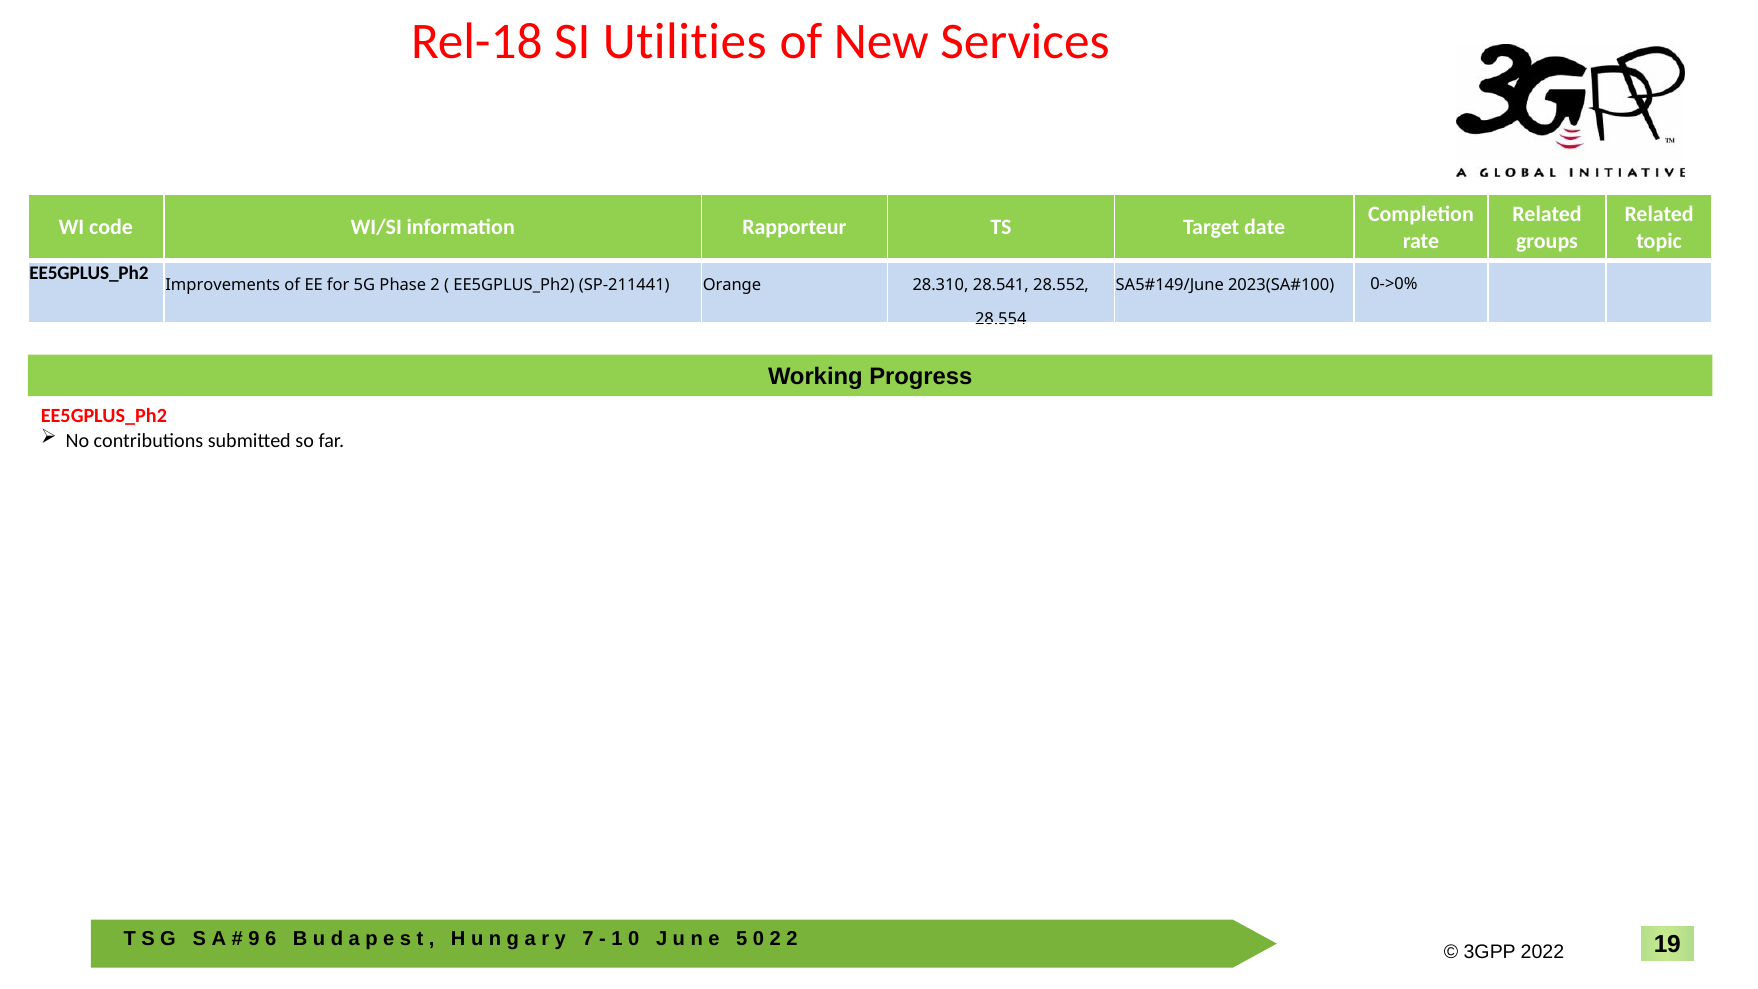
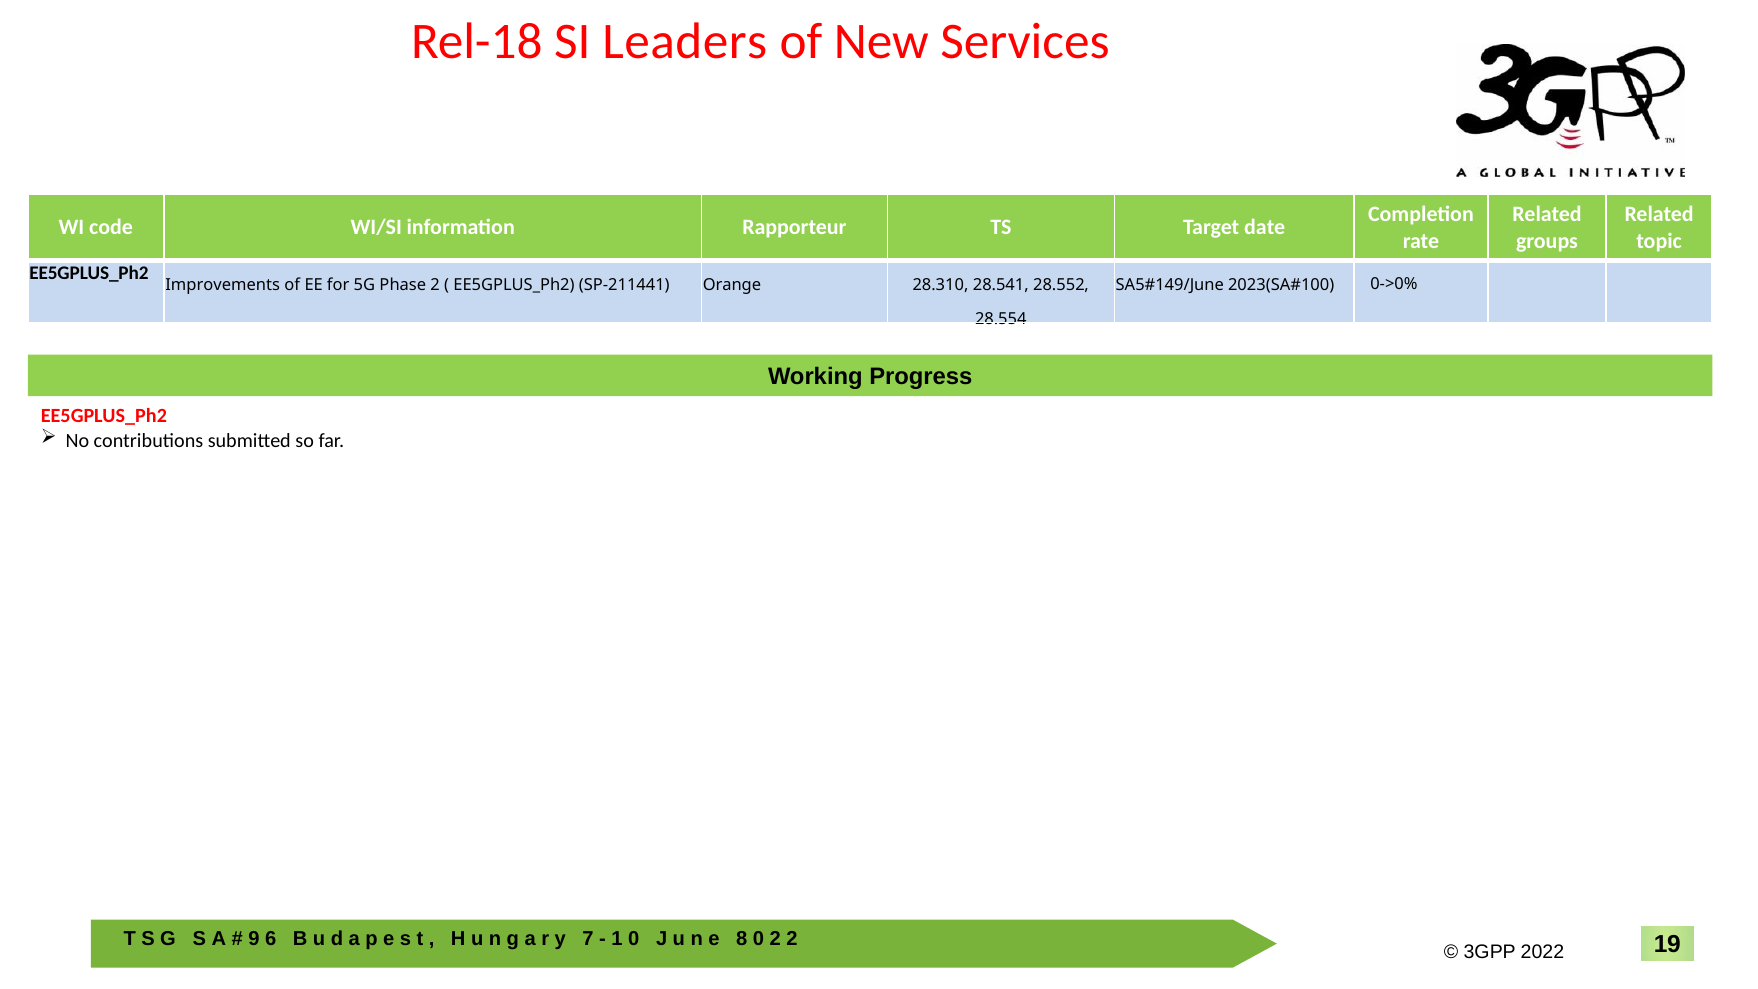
Utilities: Utilities -> Leaders (685, 42)
5: 5 -> 8 (742, 939)
